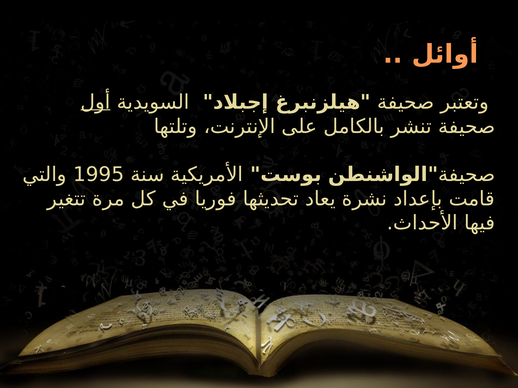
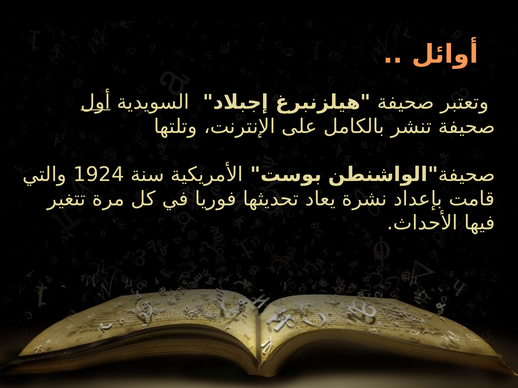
1995: 1995 -> 1924 (99, 175)
